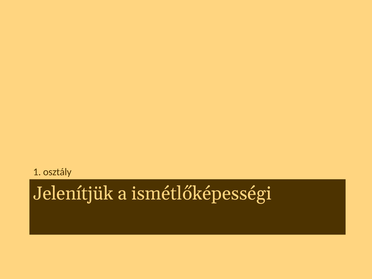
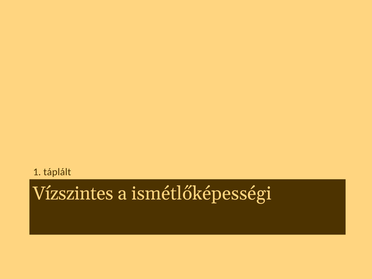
osztály: osztály -> táplált (57, 172)
Jelenítjük: Jelenítjük -> Vízszintes (73, 194)
